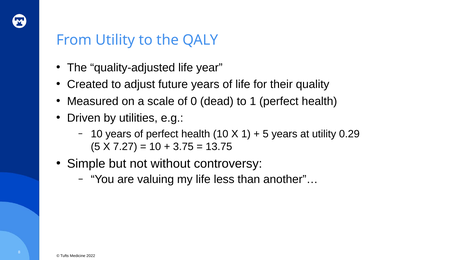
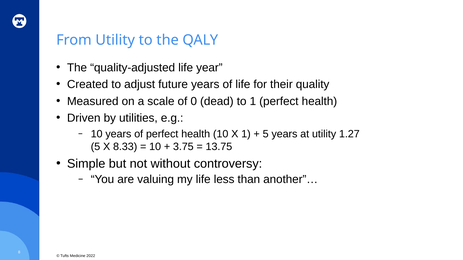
0.29: 0.29 -> 1.27 (349, 134)
7.27: 7.27 -> 8.33 (125, 147)
